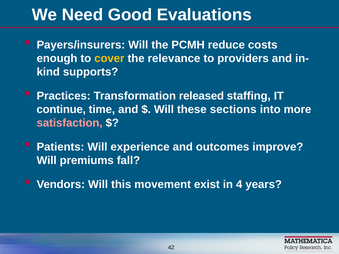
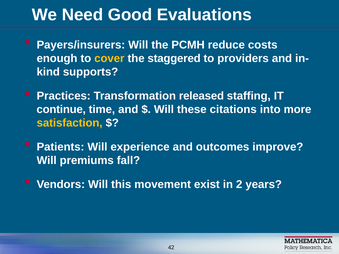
relevance: relevance -> staggered (174, 59)
sections: sections -> citations (233, 110)
satisfaction colour: pink -> yellow (70, 123)
4: 4 -> 2 (239, 185)
